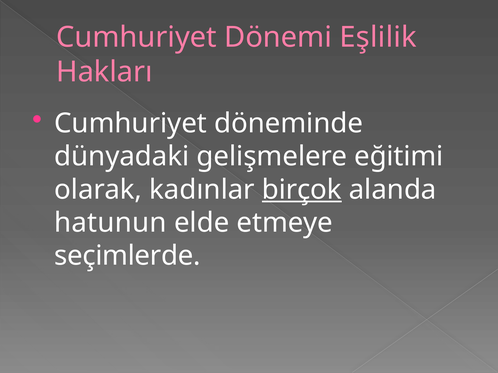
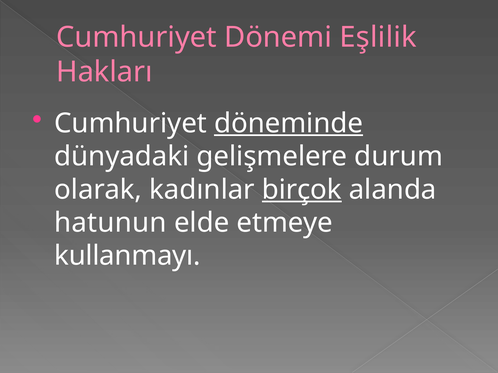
döneminde underline: none -> present (289, 124)
eğitimi: eğitimi -> durum (399, 157)
seçimlerde: seçimlerde -> kullanmayı (127, 256)
